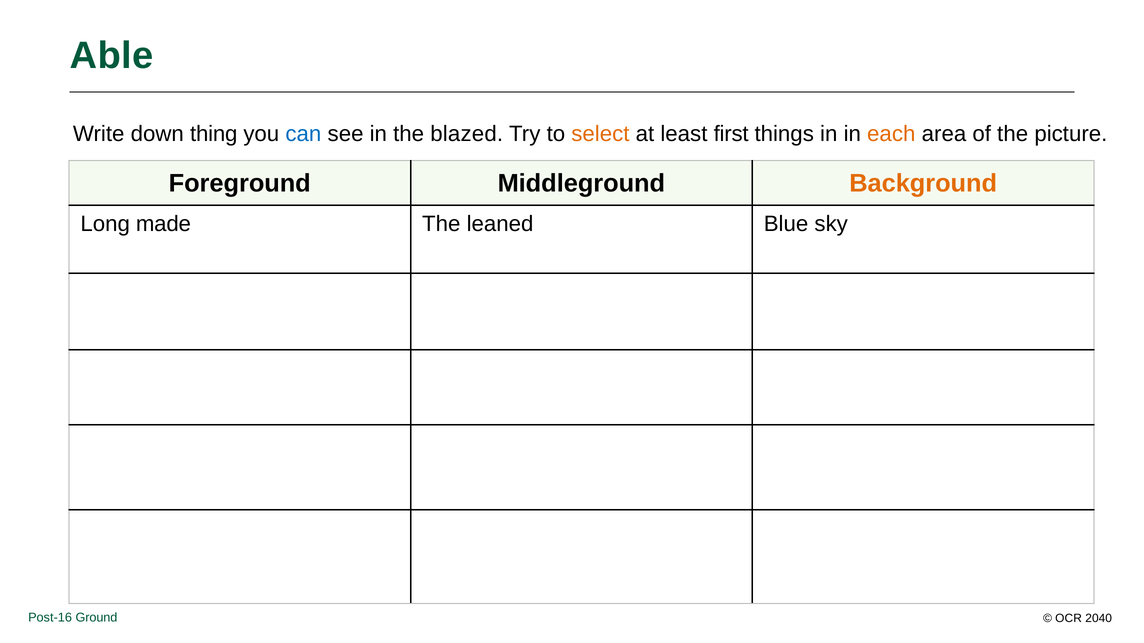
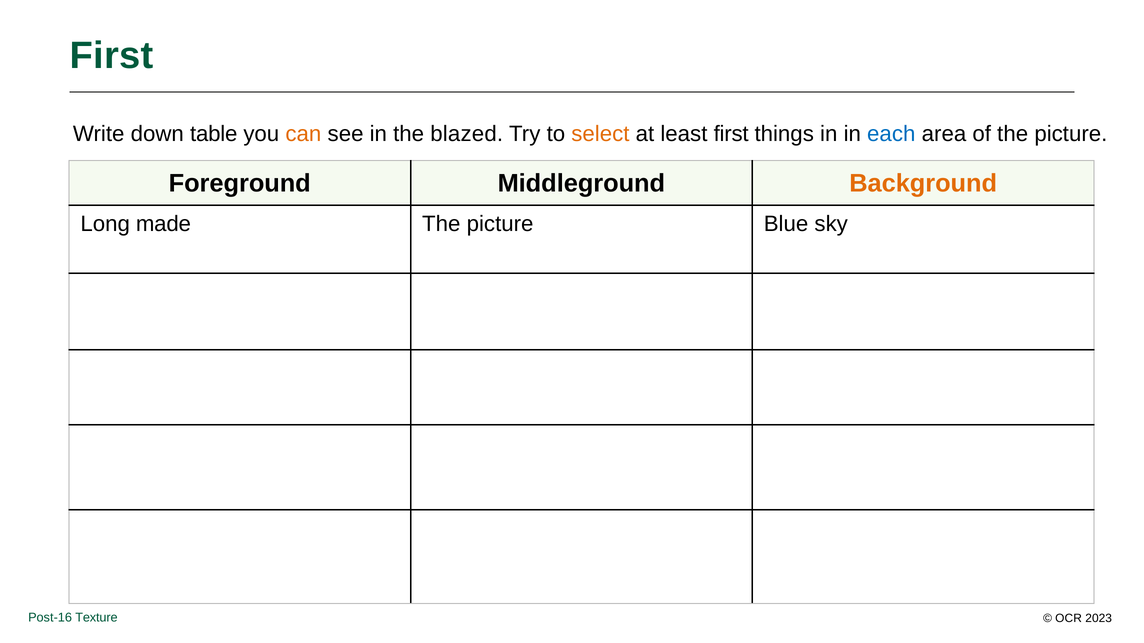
Able: Able -> First (111, 56)
thing: thing -> table (214, 134)
can colour: blue -> orange (303, 134)
each colour: orange -> blue (891, 134)
leaned: leaned -> picture (500, 224)
Ground: Ground -> Texture (96, 618)
2040: 2040 -> 2023 (1099, 619)
